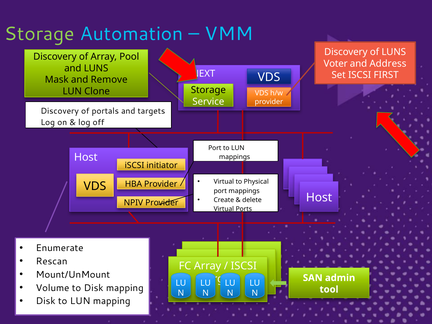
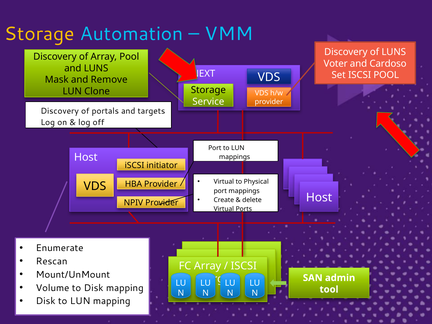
Storage colour: light green -> yellow (39, 34)
Address: Address -> Cardoso (388, 64)
ISCSI FIRST: FIRST -> POOL (386, 75)
